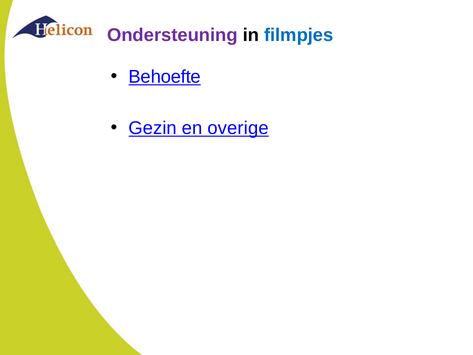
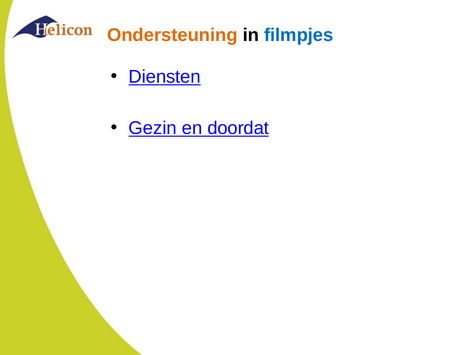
Ondersteuning colour: purple -> orange (172, 35)
Behoefte: Behoefte -> Diensten (165, 77)
overige: overige -> doordat (238, 128)
